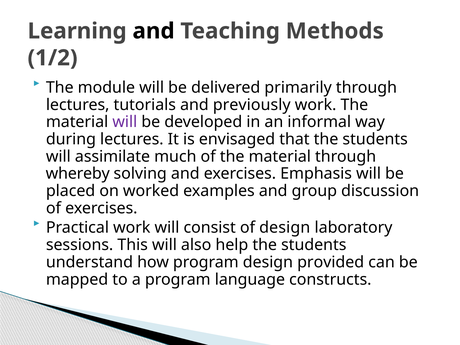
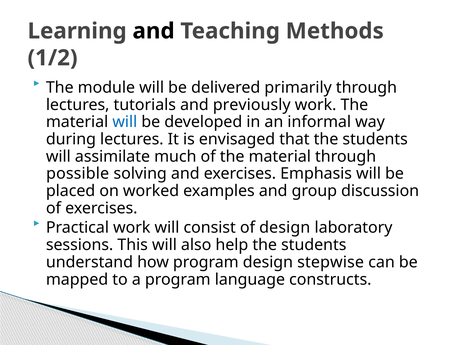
will colour: purple -> blue (125, 122)
whereby: whereby -> possible (78, 174)
provided: provided -> stepwise (331, 262)
